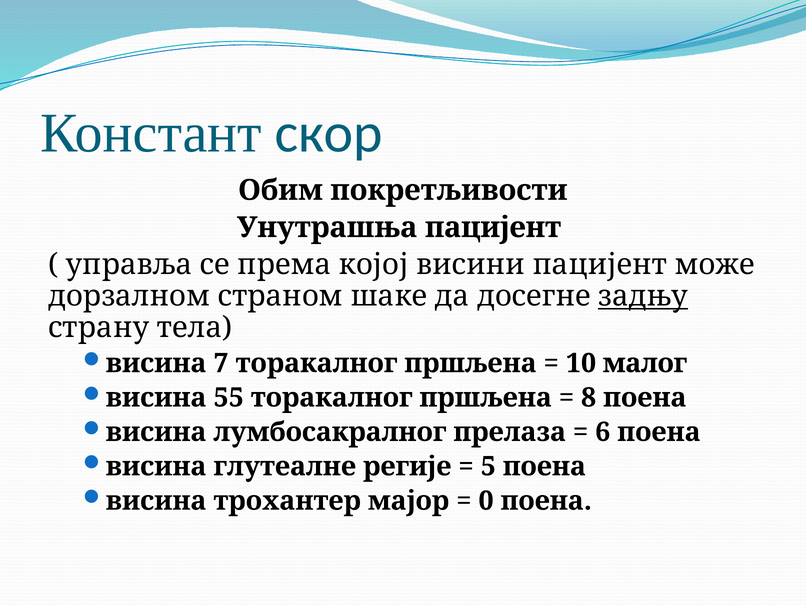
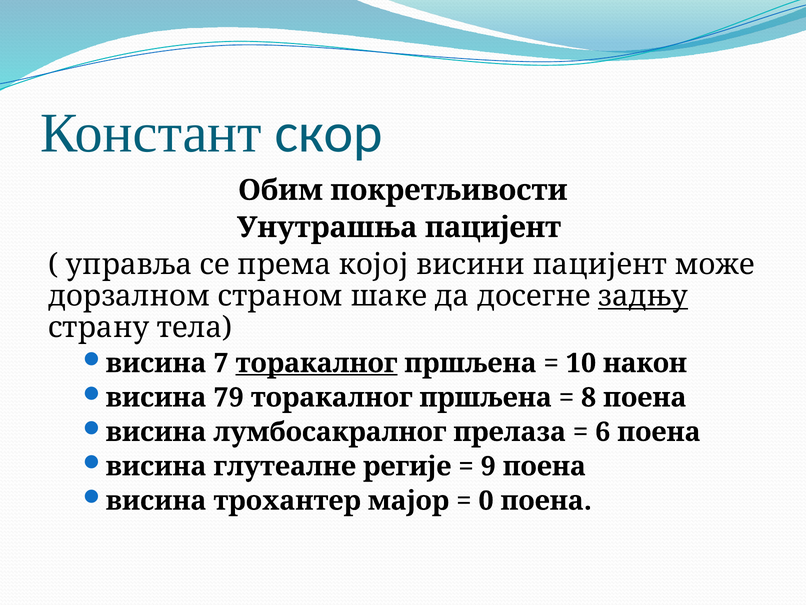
торакалног underline: none -> present (316, 363)
малог: малог -> након (645, 363)
55: 55 -> 79 (229, 397)
5: 5 -> 9 (488, 466)
